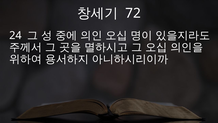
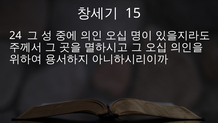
72: 72 -> 15 (133, 13)
